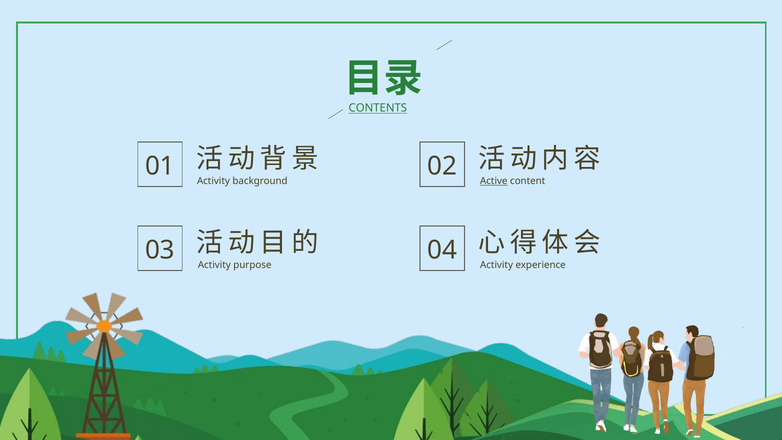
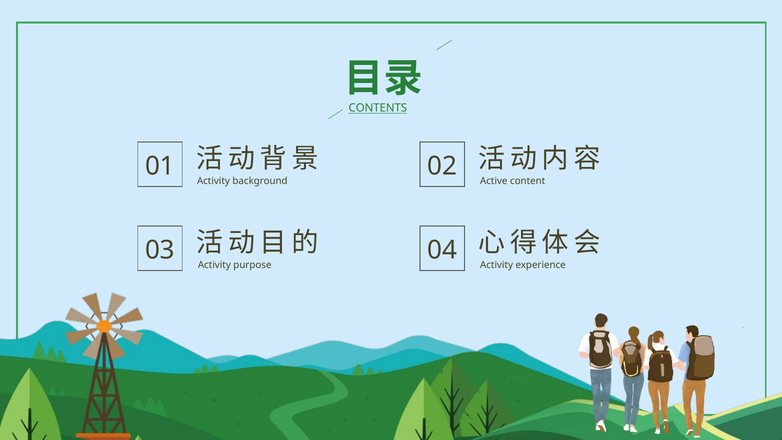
Active underline: present -> none (494, 181)
